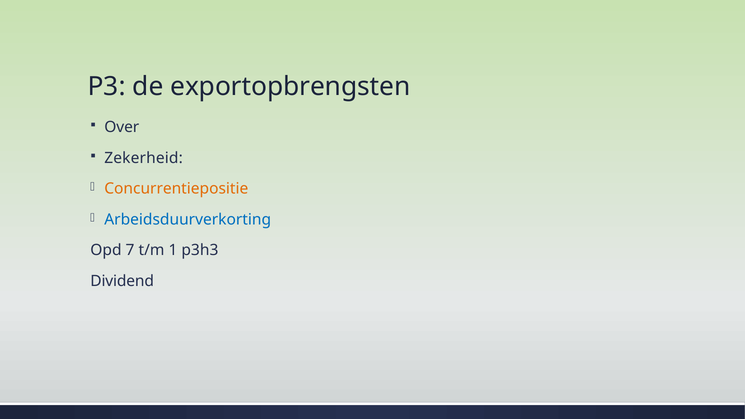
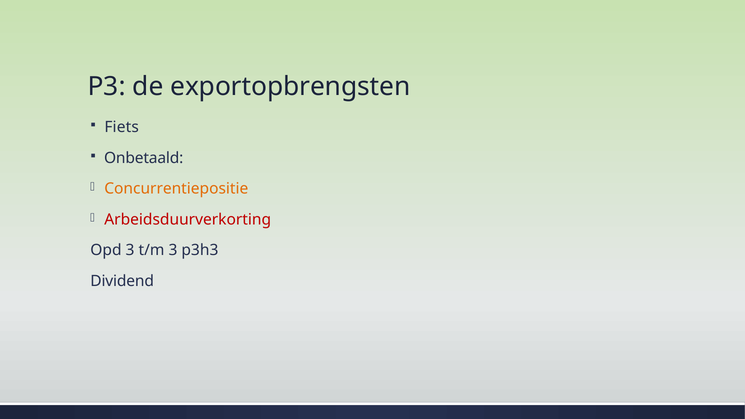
Over: Over -> Fiets (122, 127)
Zekerheid: Zekerheid -> Onbetaald (144, 158)
Arbeidsduurverkorting colour: blue -> red (188, 219)
Opd 7: 7 -> 3 (130, 250)
t/m 1: 1 -> 3 (173, 250)
